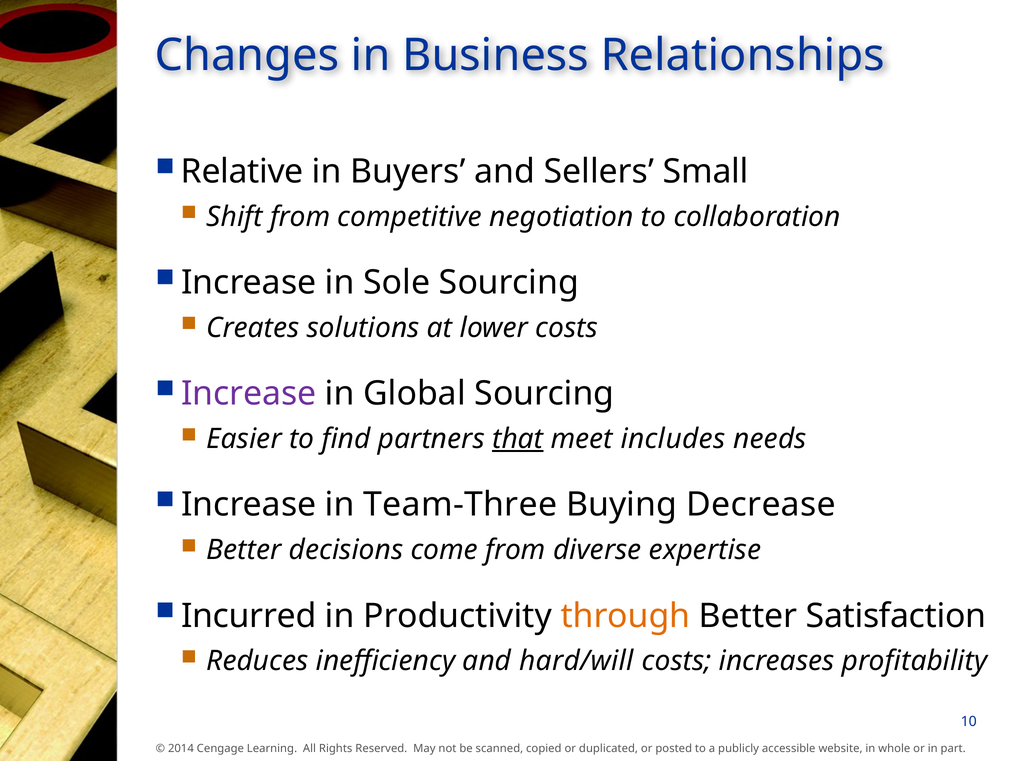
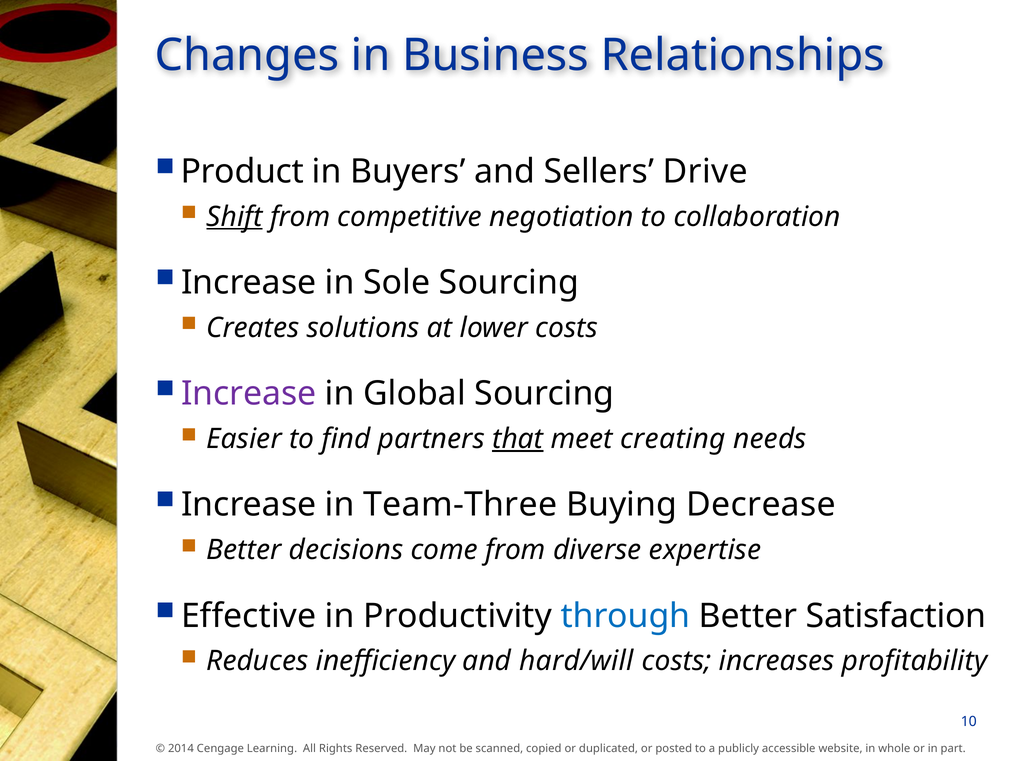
Relative: Relative -> Product (242, 172)
Small: Small -> Drive (705, 172)
Shift underline: none -> present (235, 217)
includes: includes -> creating (673, 439)
Incurred: Incurred -> Effective (249, 616)
through colour: orange -> blue (625, 616)
